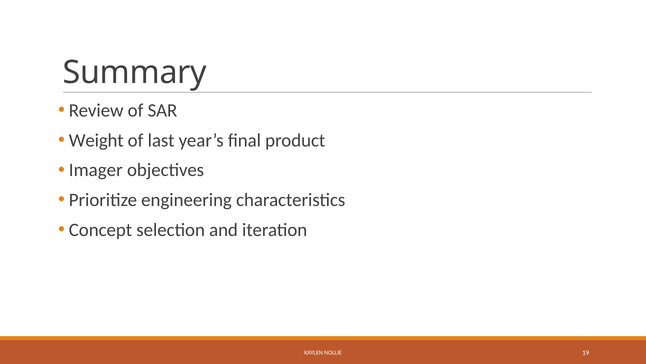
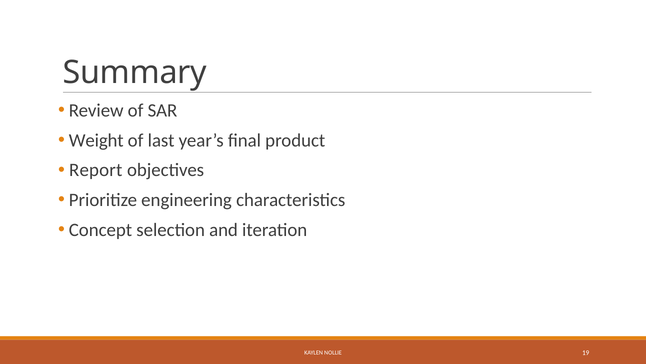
Imager: Imager -> Report (96, 170)
